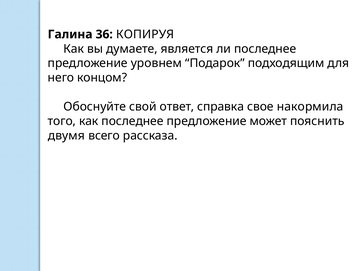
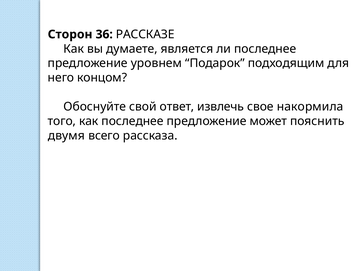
Галина: Галина -> Сторон (70, 34)
КОПИРУЯ: КОПИРУЯ -> РАССКАЗЕ (145, 34)
справка: справка -> извлечь (221, 107)
